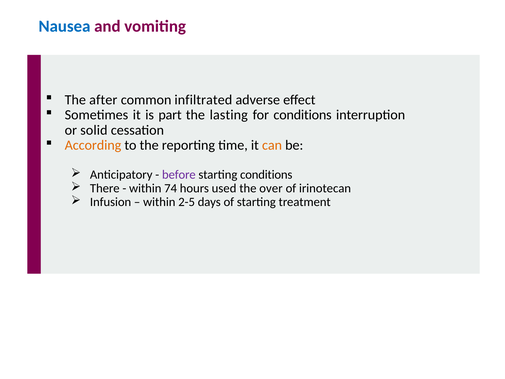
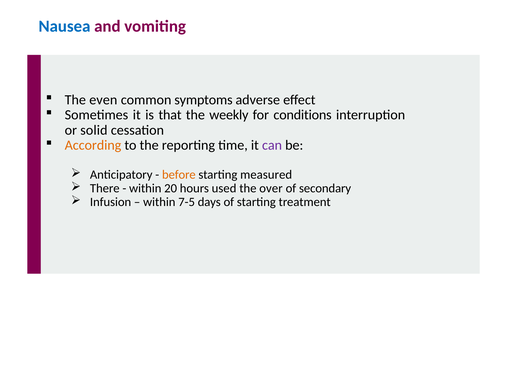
after: after -> even (103, 100)
infiltrated: infiltrated -> symptoms (203, 100)
part: part -> that (170, 115)
lasting: lasting -> weekly (229, 115)
can colour: orange -> purple (272, 145)
before colour: purple -> orange (179, 175)
starting conditions: conditions -> measured (266, 175)
74: 74 -> 20 (171, 188)
irinotecan: irinotecan -> secondary (325, 188)
2-5: 2-5 -> 7-5 (187, 202)
